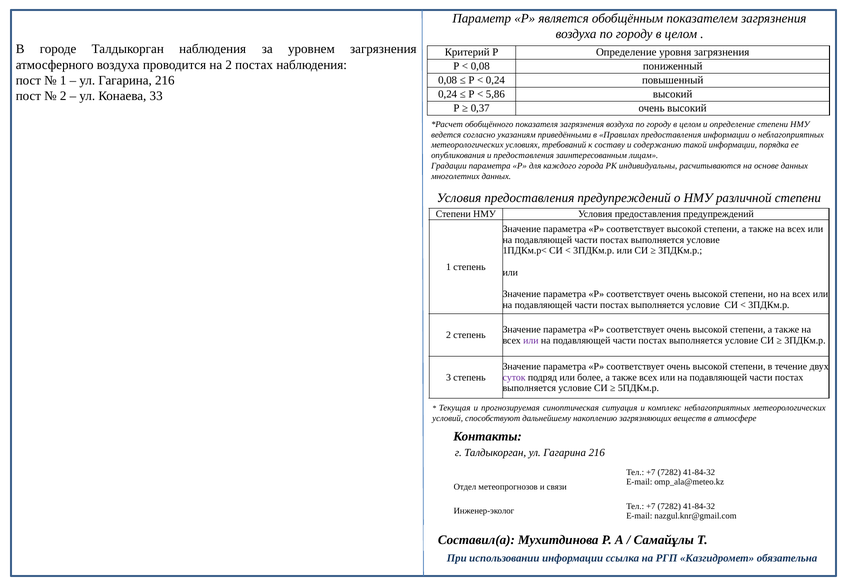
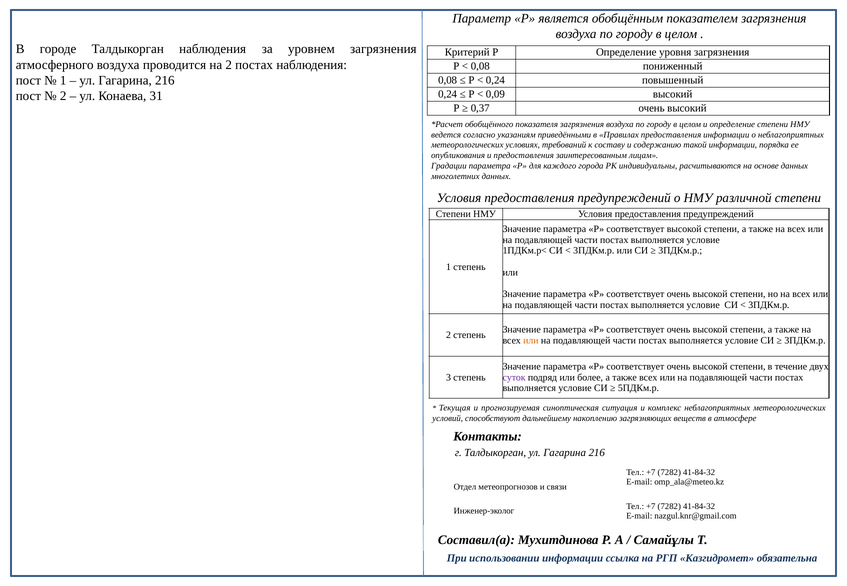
5,86: 5,86 -> 0,09 (495, 94)
33: 33 -> 31 (156, 96)
или colour: purple -> orange (531, 341)
